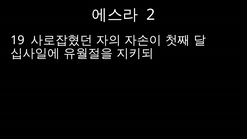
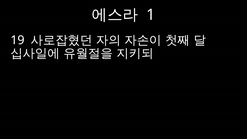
2: 2 -> 1 (151, 15)
